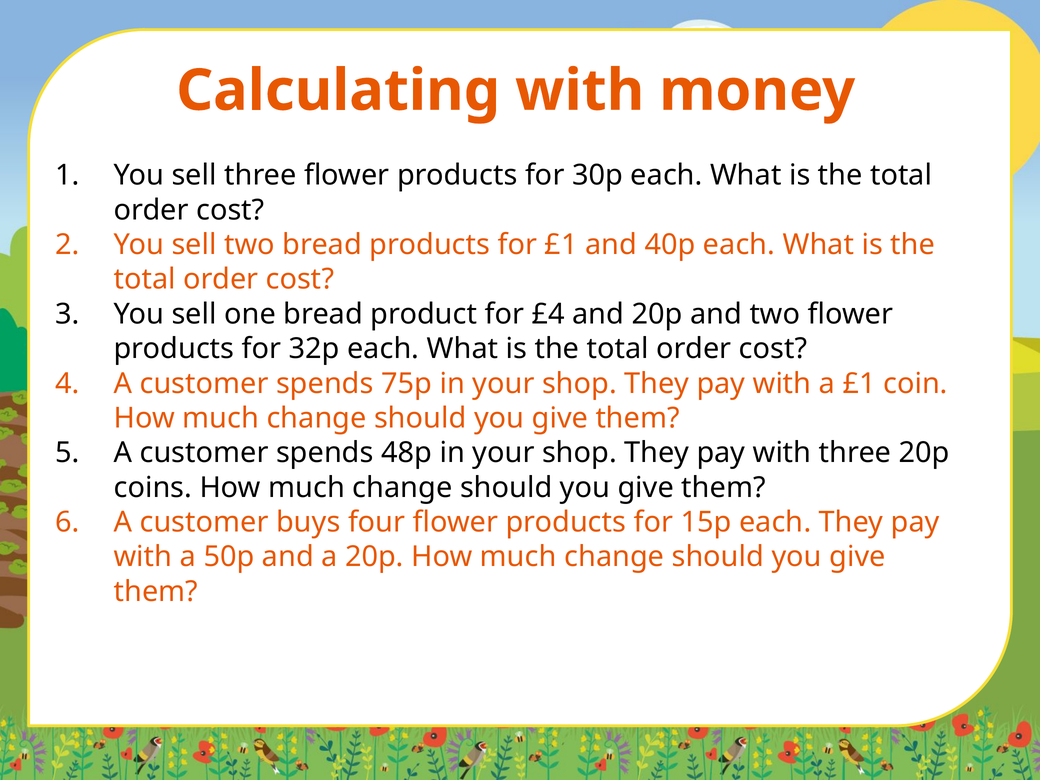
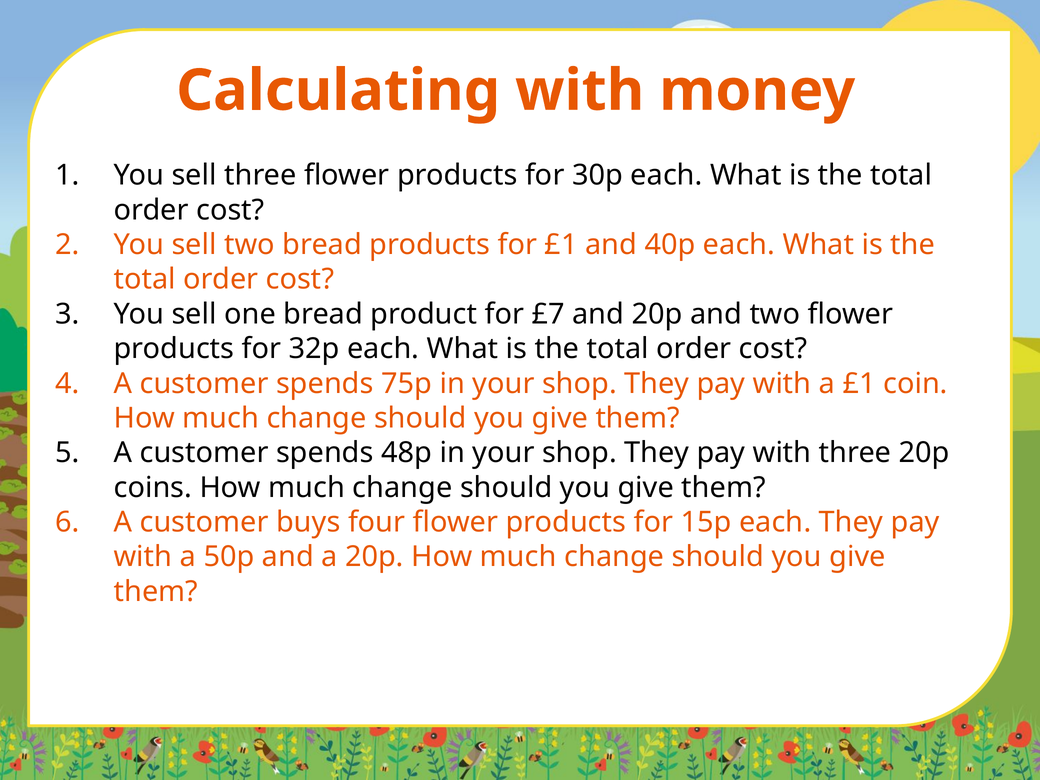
£4: £4 -> £7 (548, 314)
